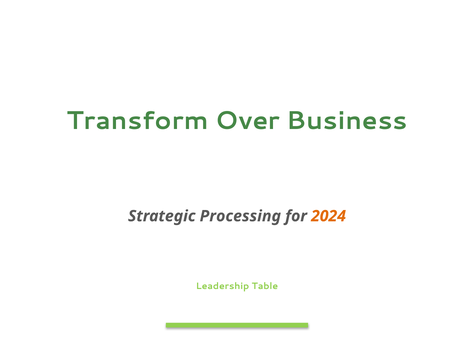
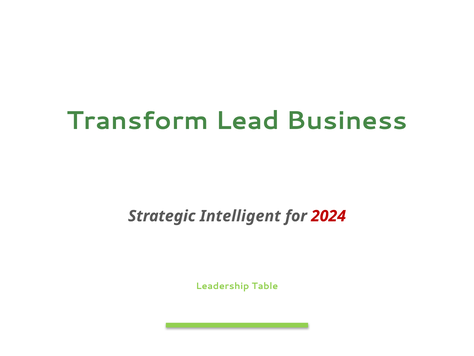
Over: Over -> Lead (248, 120)
Processing: Processing -> Intelligent (240, 216)
2024 colour: orange -> red (329, 216)
